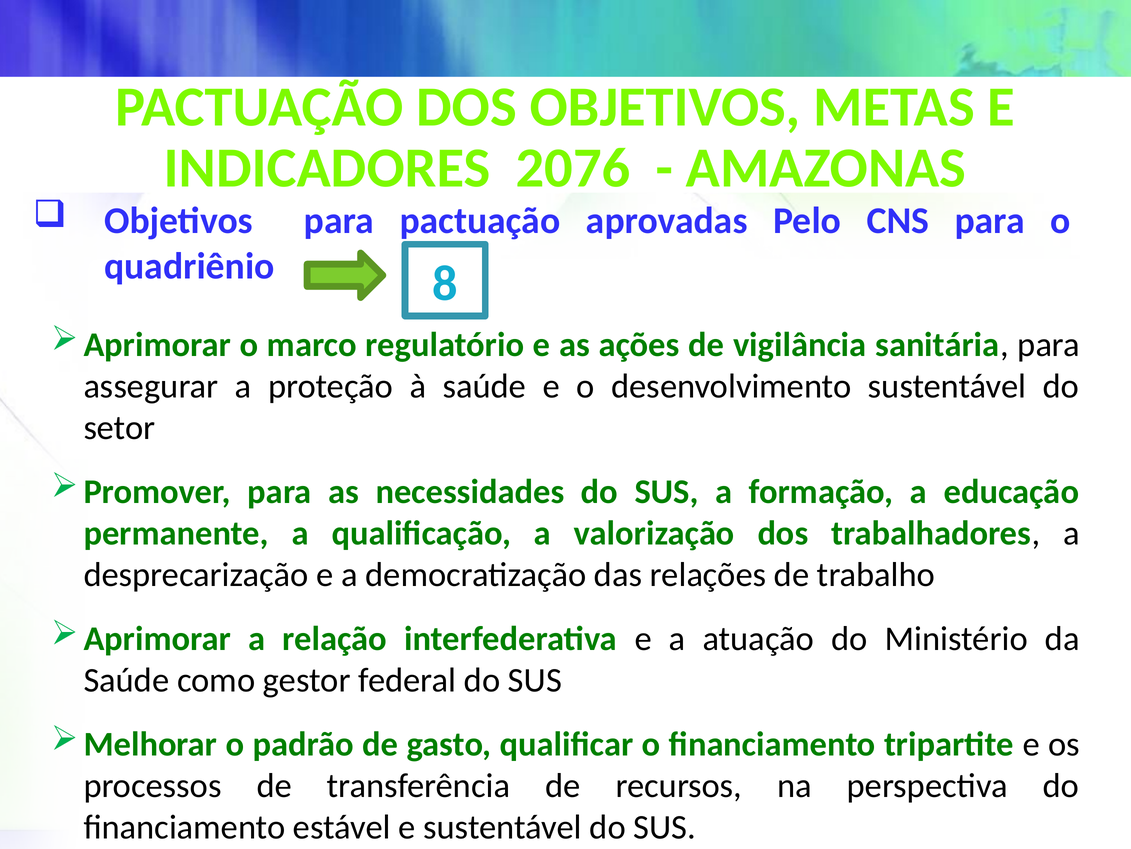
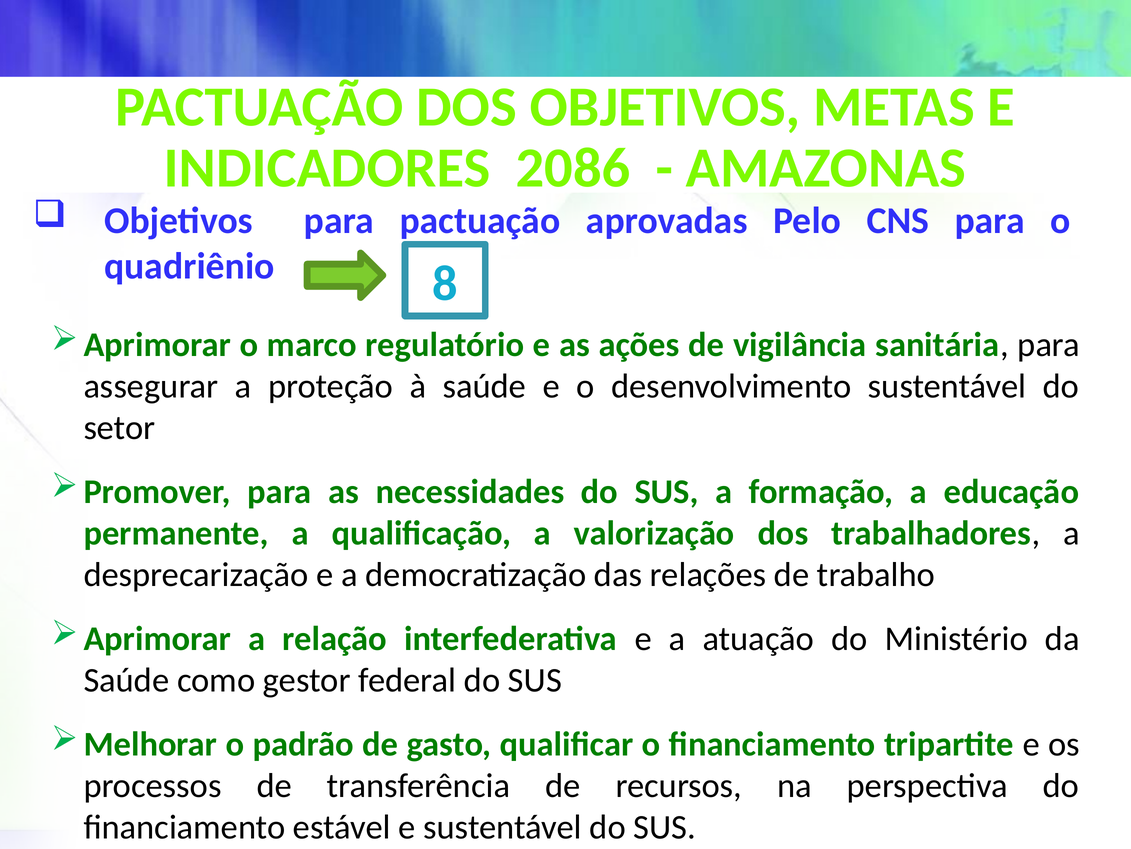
2076: 2076 -> 2086 (573, 168)
